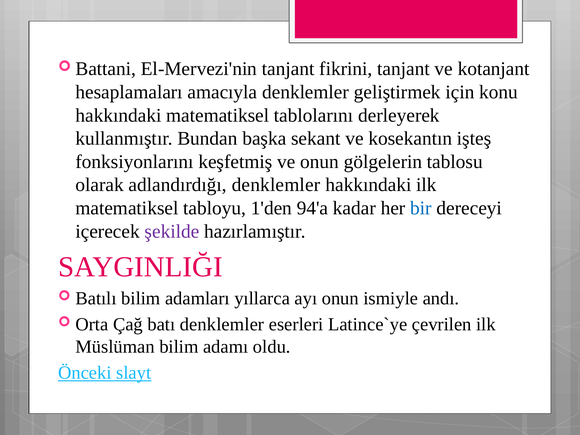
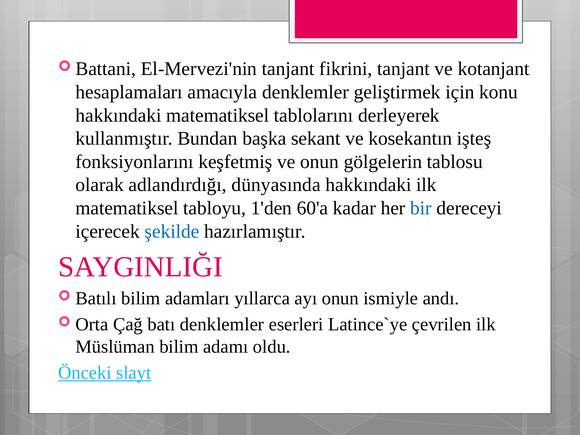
adlandırdığı denklemler: denklemler -> dünyasında (276, 185)
94'a: 94'a -> 60'a (313, 208)
şekilde colour: purple -> blue (172, 231)
